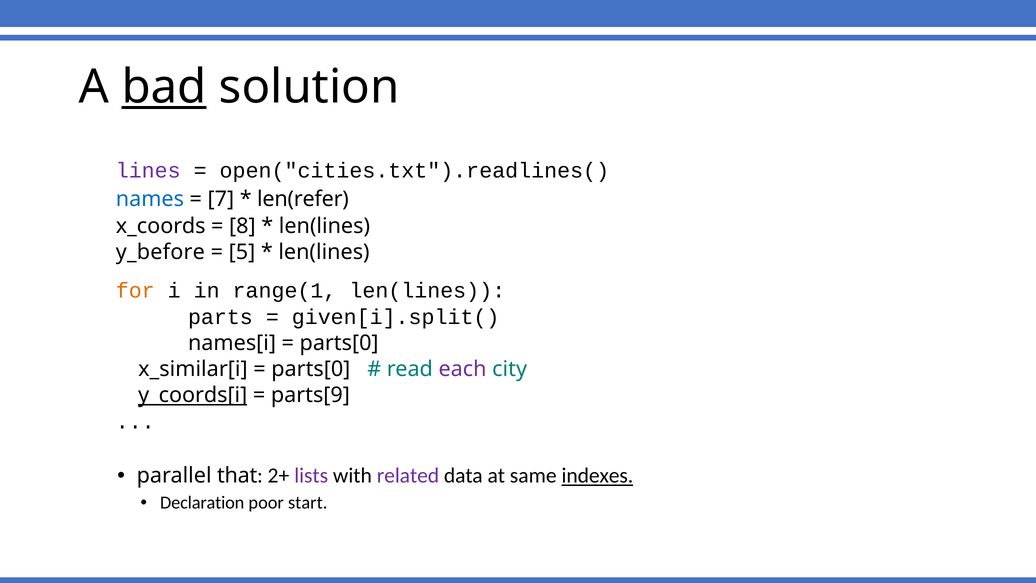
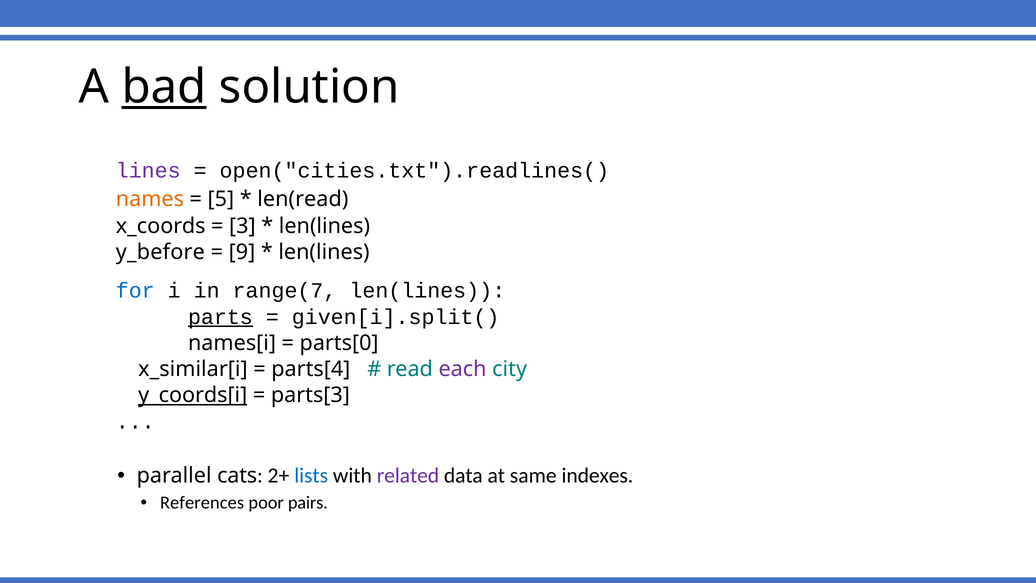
names colour: blue -> orange (150, 199)
7: 7 -> 5 (221, 199)
len(refer: len(refer -> len(read (303, 199)
8: 8 -> 3 (242, 226)
5: 5 -> 9 (242, 252)
for colour: orange -> blue (135, 291)
range(1: range(1 -> range(7 (284, 291)
parts underline: none -> present (220, 317)
parts[0: parts[0 -> parts[4 (311, 369)
parts[9: parts[9 -> parts[3 (310, 395)
that: that -> cats (237, 476)
lists colour: purple -> blue (311, 476)
indexes underline: present -> none (597, 476)
Declaration: Declaration -> References (202, 503)
start: start -> pairs (308, 503)
